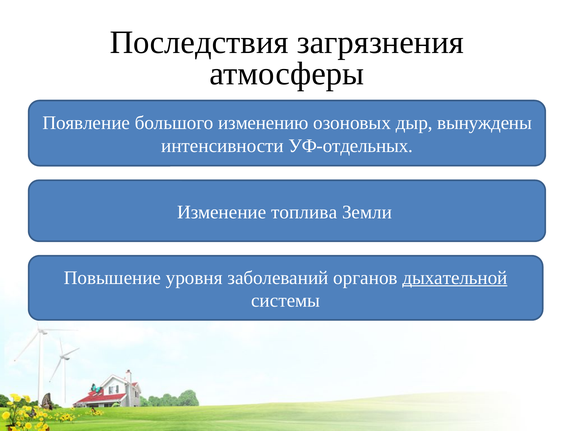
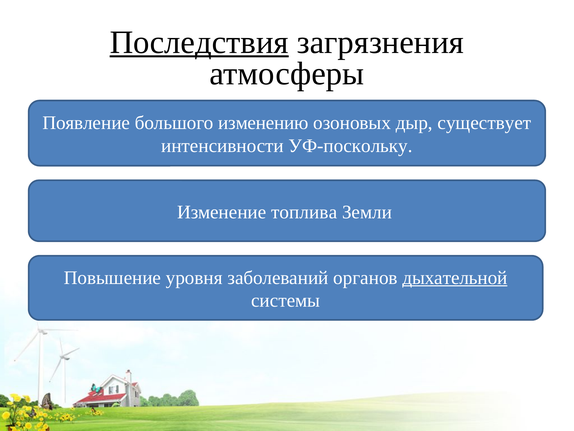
Последствия underline: none -> present (199, 42)
вынуждены: вынуждены -> существует (484, 123)
УФ-отдельных: УФ-отдельных -> УФ-поскольку (351, 146)
